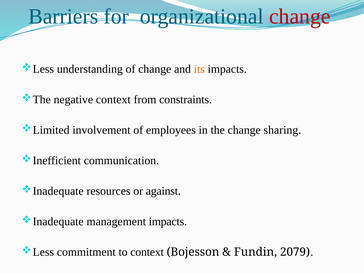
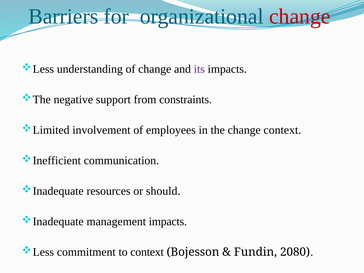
its colour: orange -> purple (199, 69)
negative context: context -> support (113, 100)
change sharing: sharing -> context (282, 130)
against: against -> should (163, 191)
2079: 2079 -> 2080 (295, 252)
